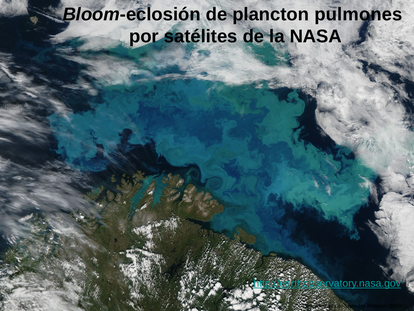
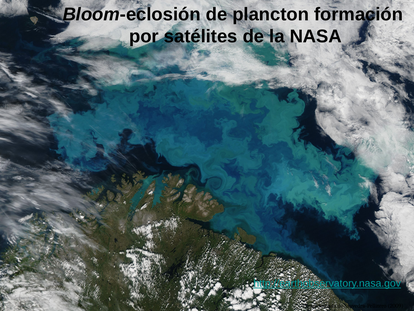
pulmones: pulmones -> formación (359, 14)
